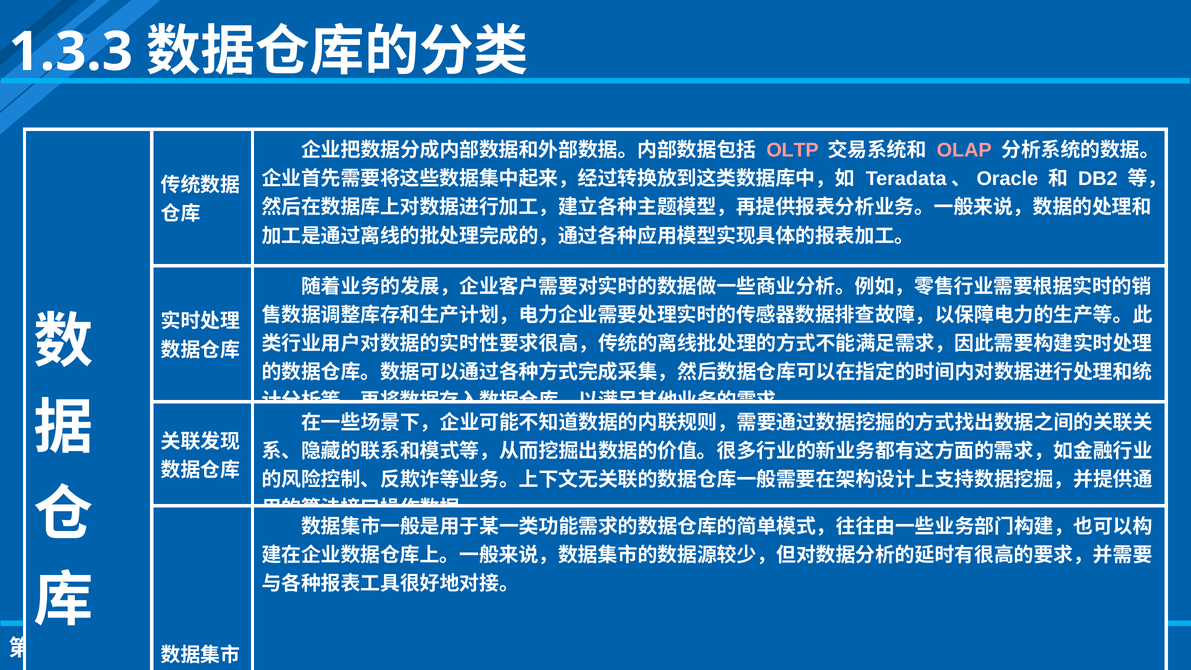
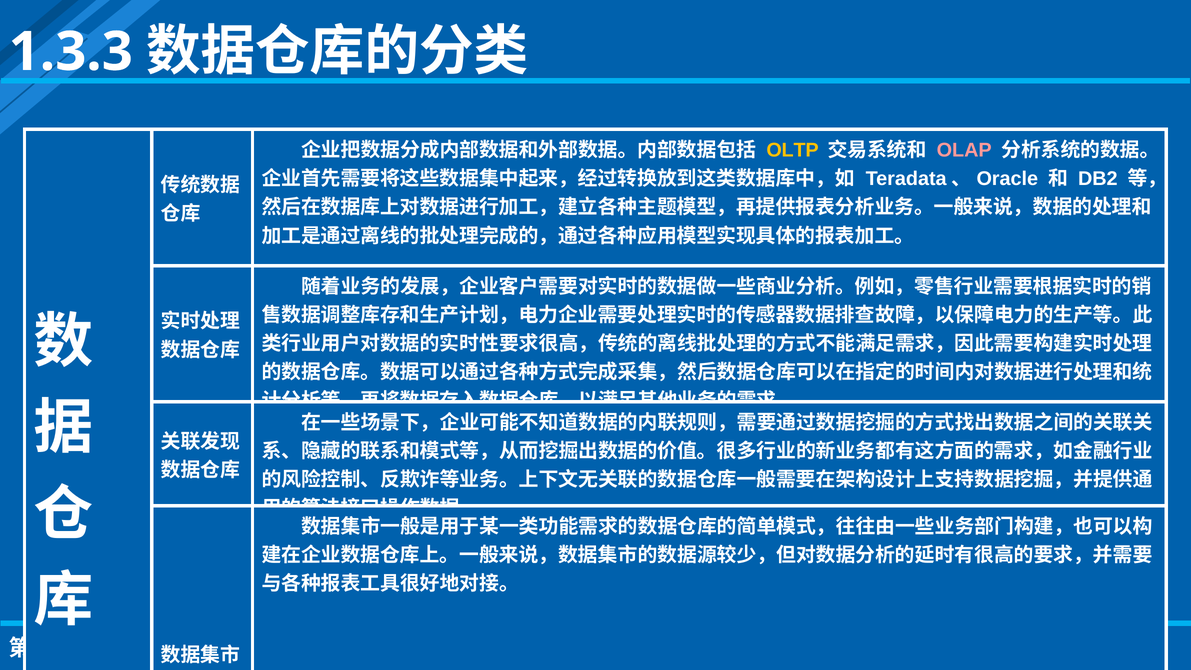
OLTP colour: pink -> yellow (793, 150)
